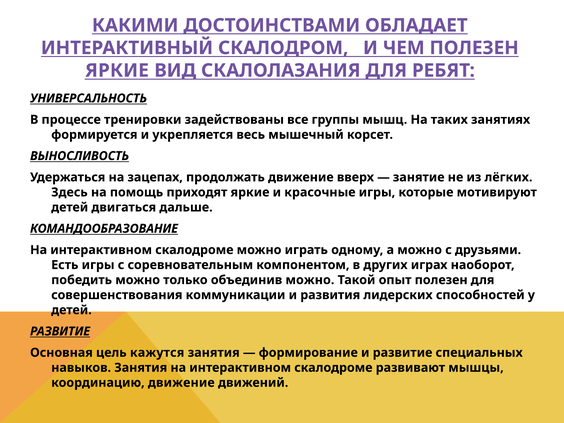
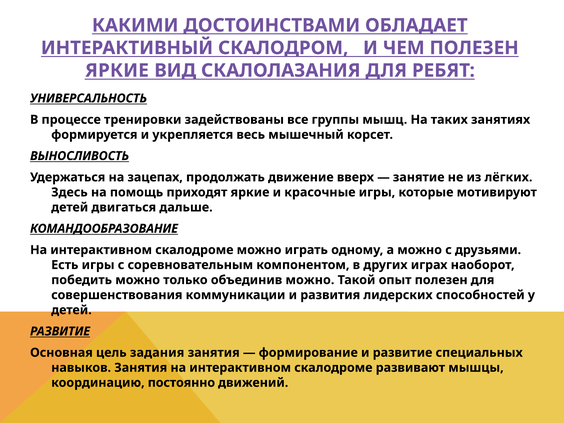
кажутся: кажутся -> задания (157, 353)
координацию движение: движение -> постоянно (181, 383)
